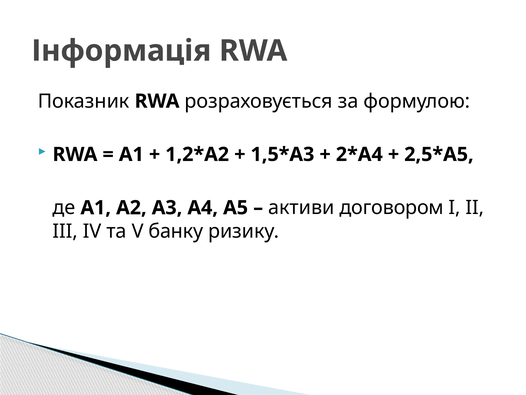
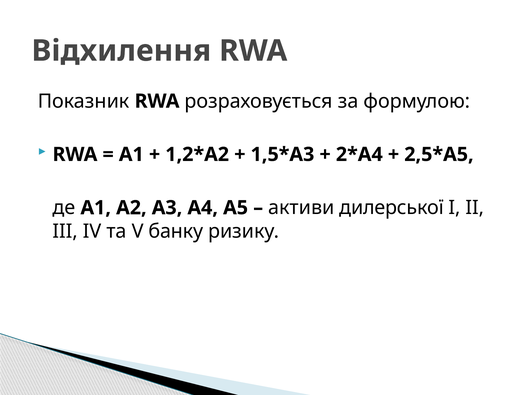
Інформація: Інформація -> Відхилення (121, 51)
договором: договором -> дилерської (392, 207)
